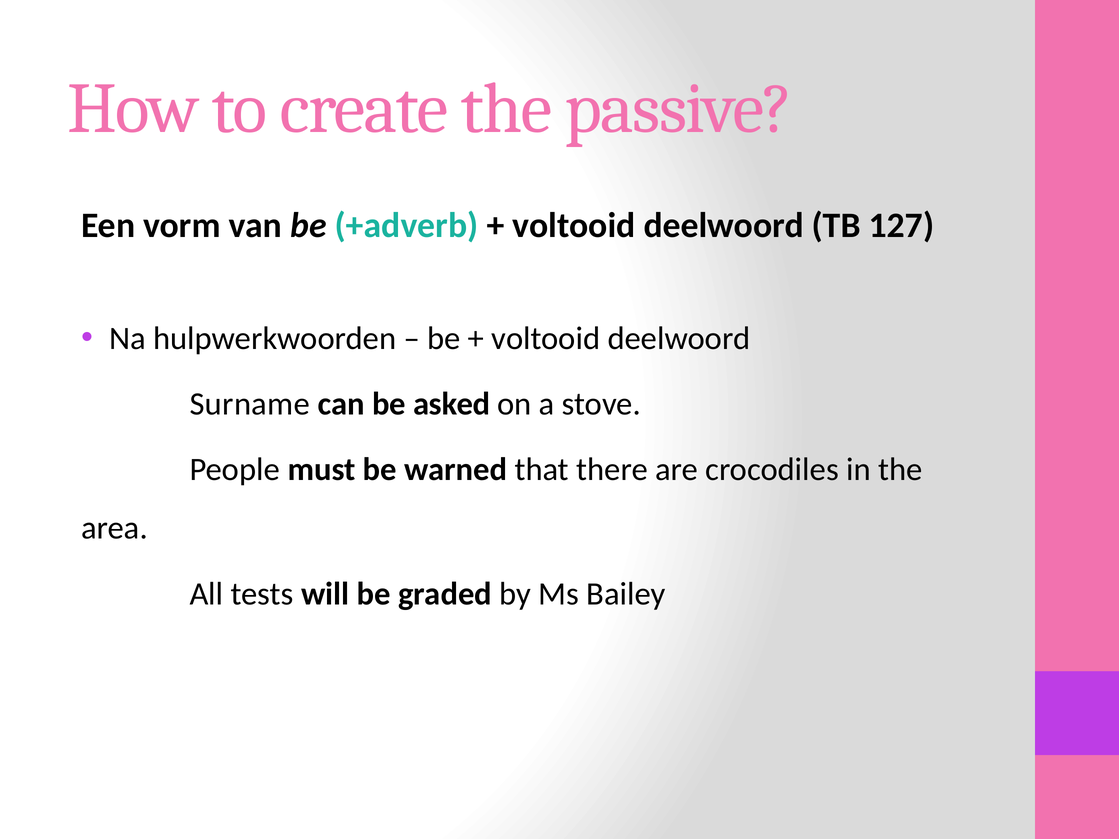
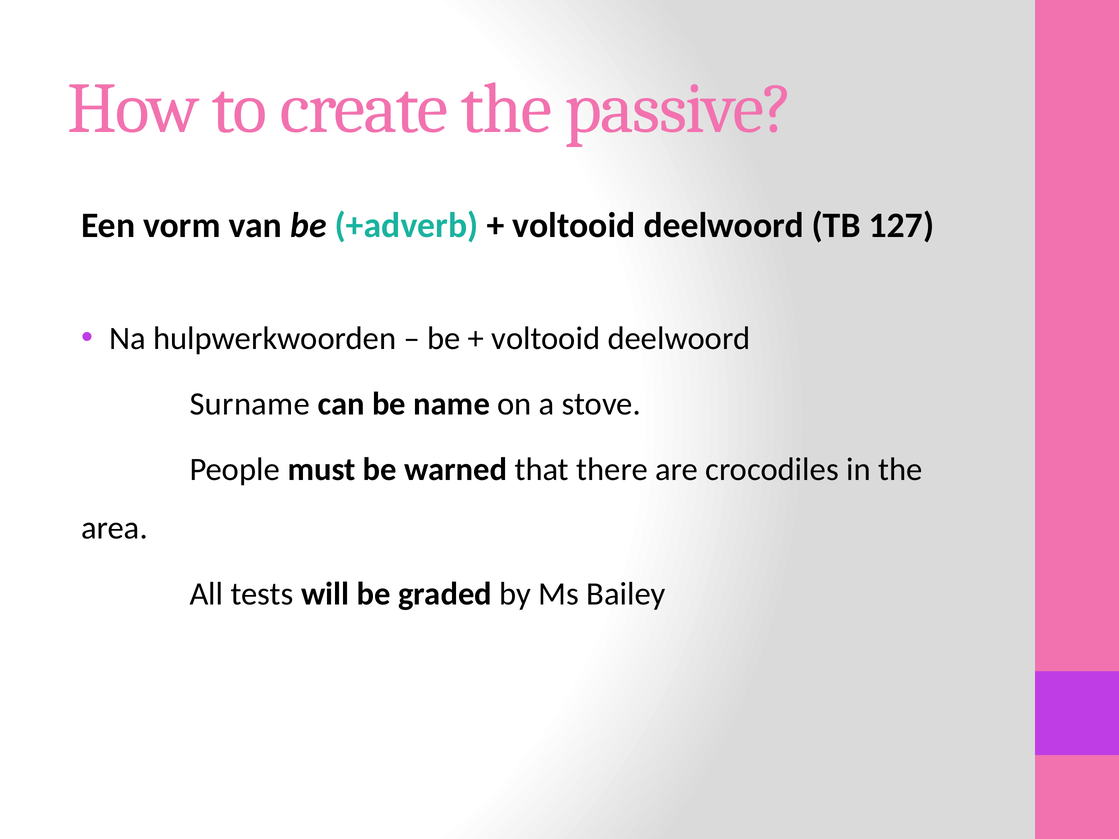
asked: asked -> name (452, 404)
